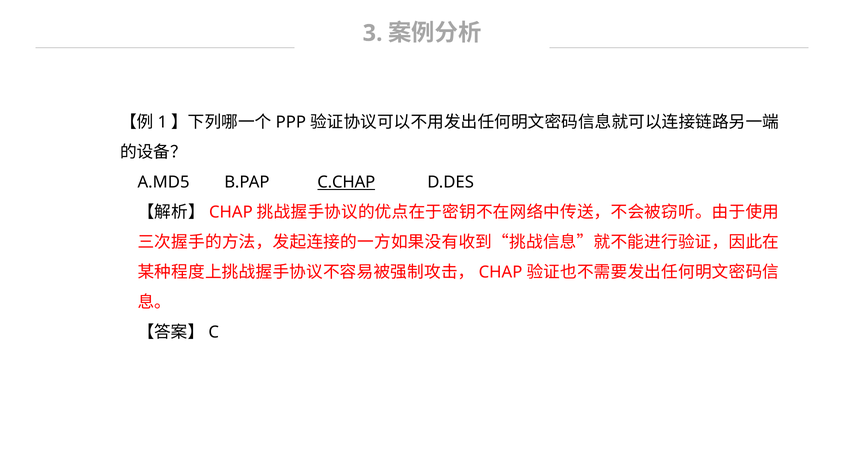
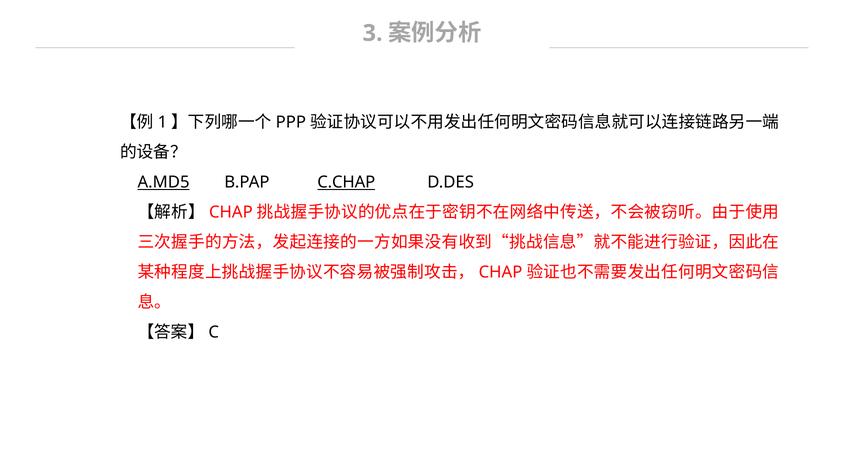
A.MD5 underline: none -> present (164, 182)
